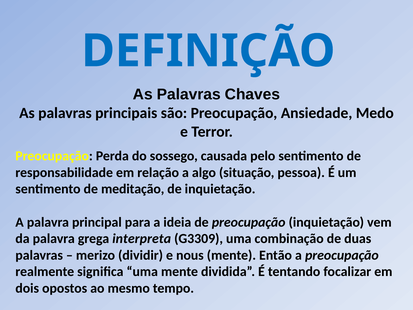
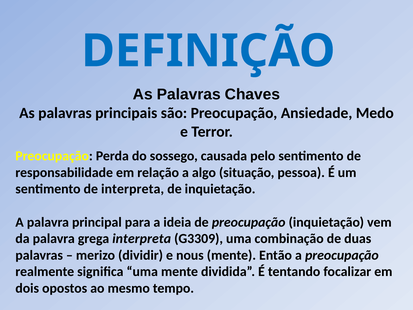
de meditação: meditação -> interpreta (133, 189)
